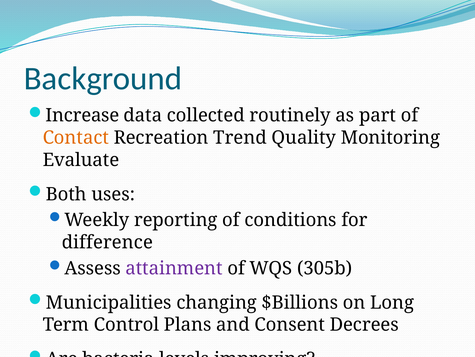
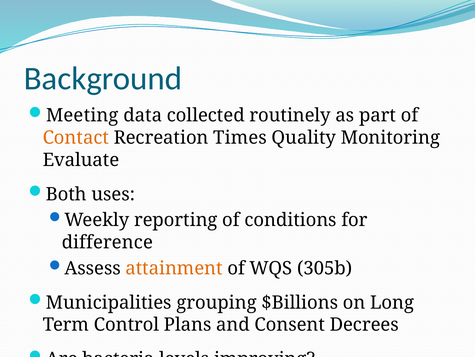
Increase: Increase -> Meeting (82, 115)
Trend: Trend -> Times (240, 137)
attainment colour: purple -> orange (174, 268)
changing: changing -> grouping (217, 302)
